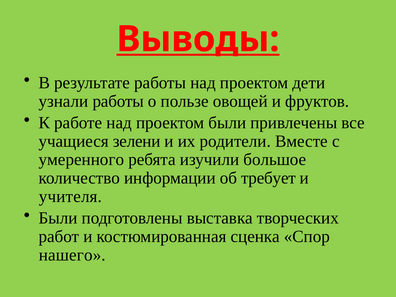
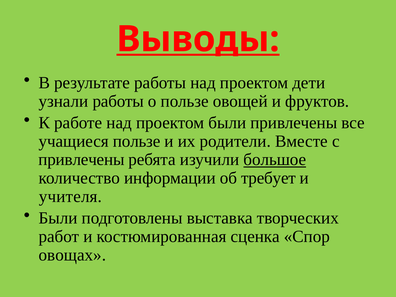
учащиеся зелени: зелени -> пользе (137, 141)
умеренного: умеренного -> привлечены (81, 160)
большое underline: none -> present (275, 160)
нашего: нашего -> овощах (72, 255)
